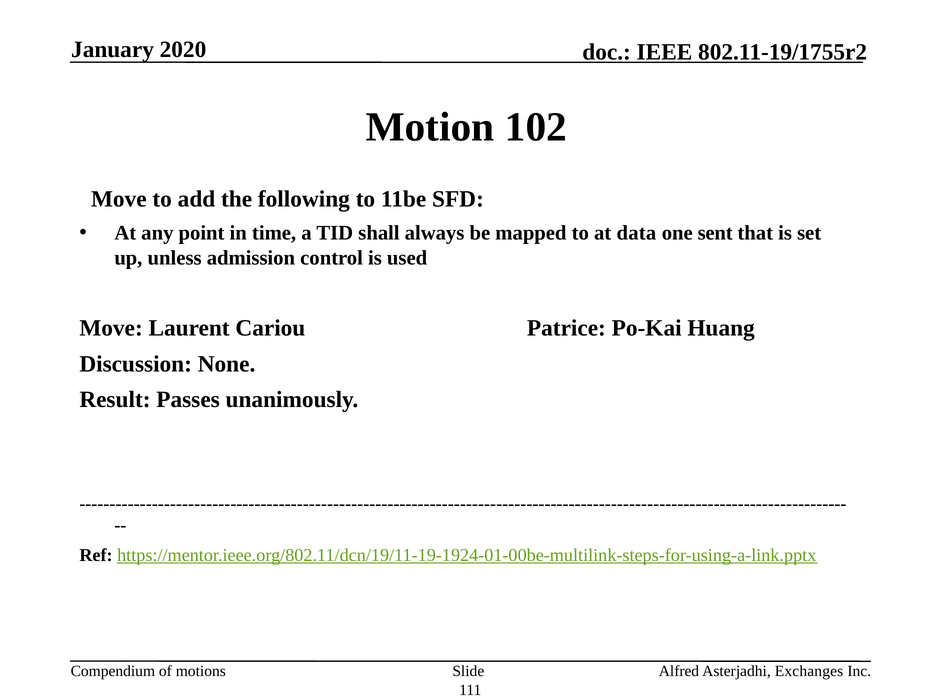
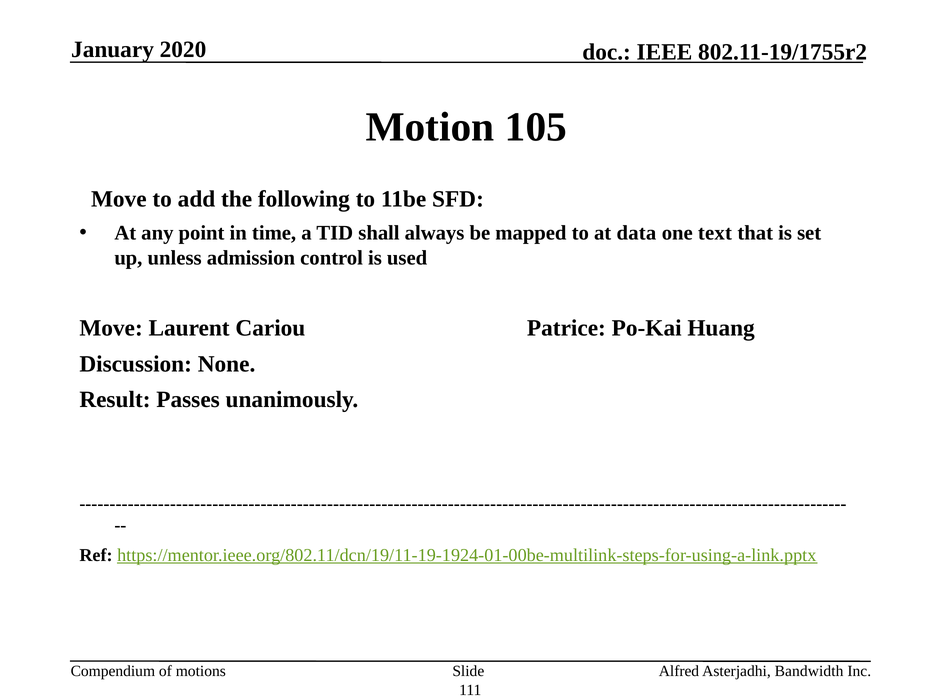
102: 102 -> 105 (536, 127)
sent: sent -> text (715, 233)
Exchanges: Exchanges -> Bandwidth (809, 671)
